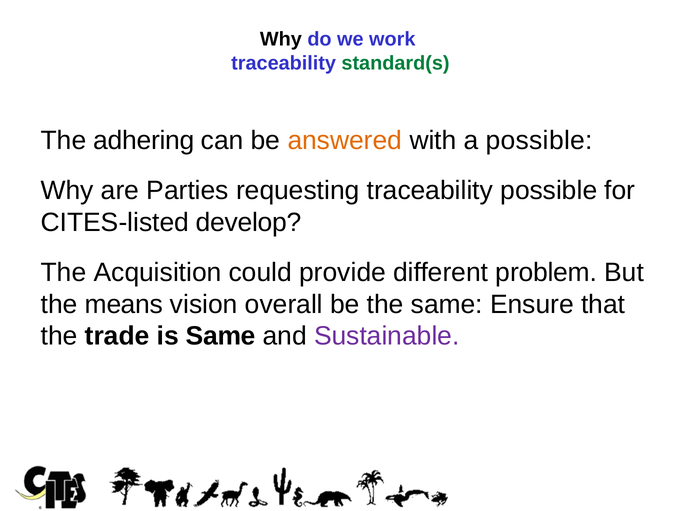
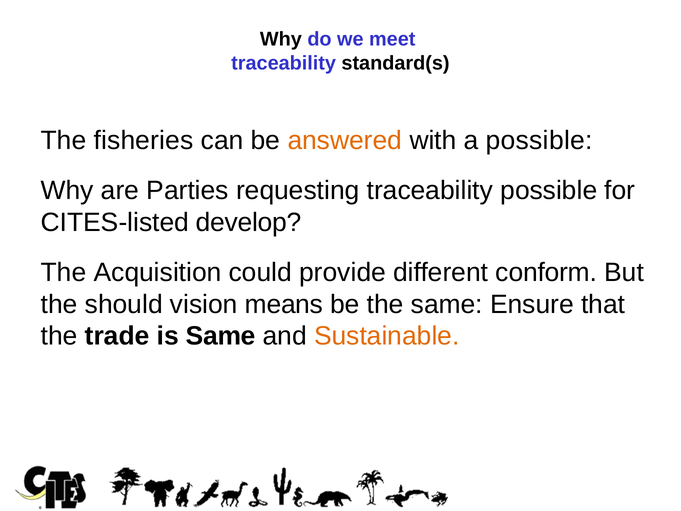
work: work -> meet (392, 39)
standard(s colour: green -> black (396, 63)
adhering: adhering -> fisheries (144, 140)
problem: problem -> conform (546, 272)
means: means -> should (124, 304)
overall: overall -> means (284, 304)
Sustainable colour: purple -> orange (387, 336)
